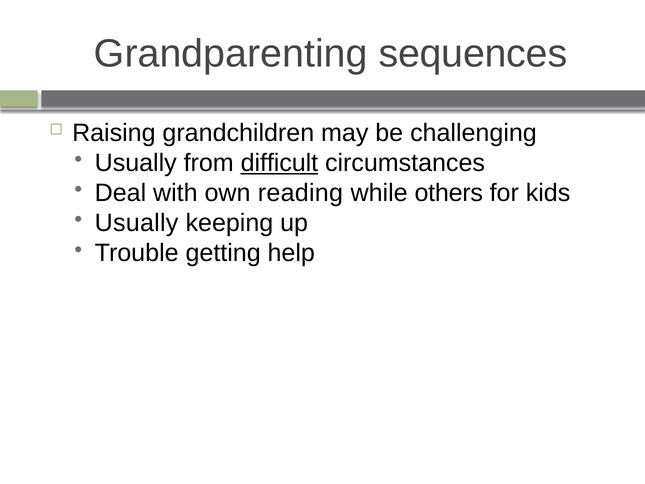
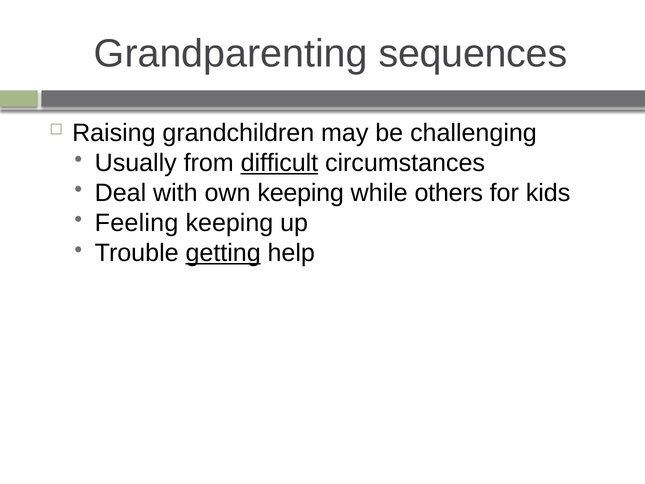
own reading: reading -> keeping (301, 193)
Usually: Usually -> Feeling (137, 223)
getting underline: none -> present (223, 253)
